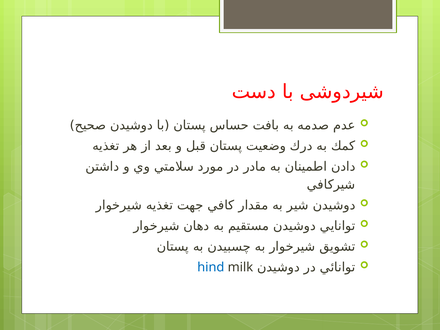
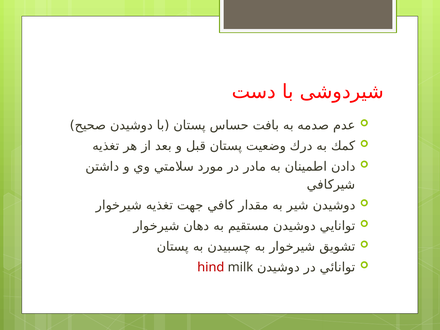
hind colour: blue -> red (211, 267)
